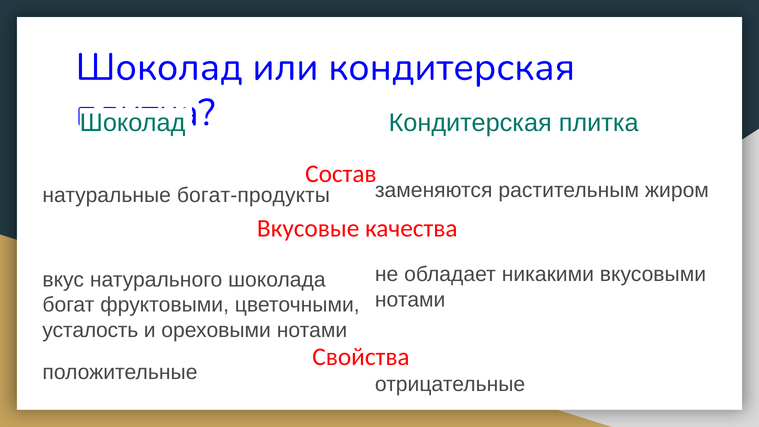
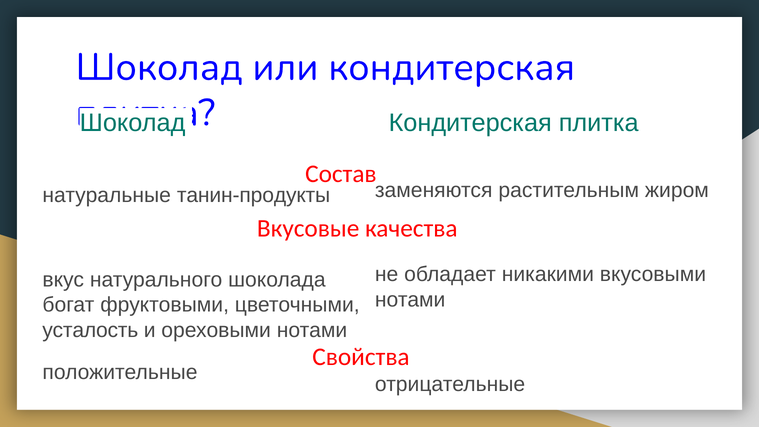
богат-продукты: богат-продукты -> танин-продукты (254, 195)
